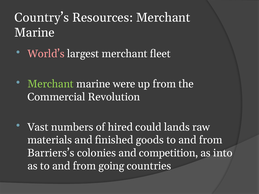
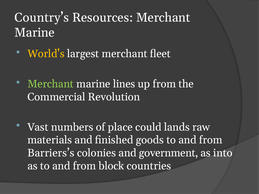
World’s colour: pink -> yellow (46, 54)
were: were -> lines (124, 84)
hired: hired -> place (120, 127)
competition: competition -> government (169, 153)
going: going -> block (111, 166)
